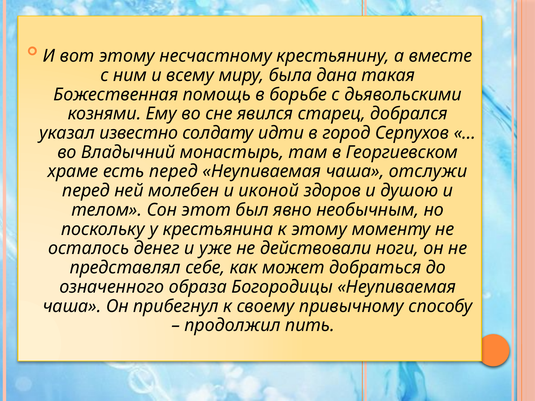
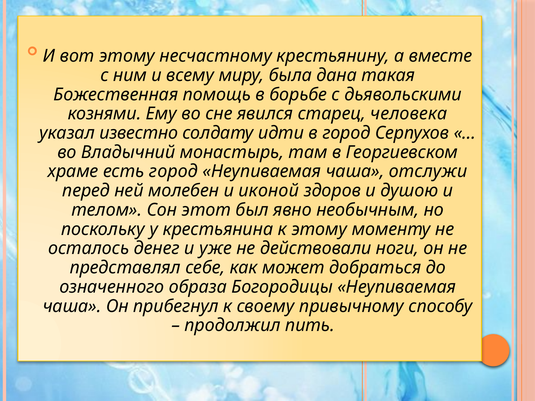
добрался: добрался -> человека (409, 114)
есть перед: перед -> город (173, 172)
